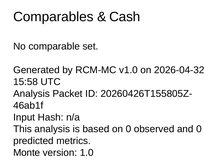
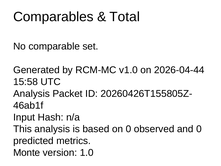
Cash: Cash -> Total (125, 17)
2026-04-32: 2026-04-32 -> 2026-04-44 (179, 70)
